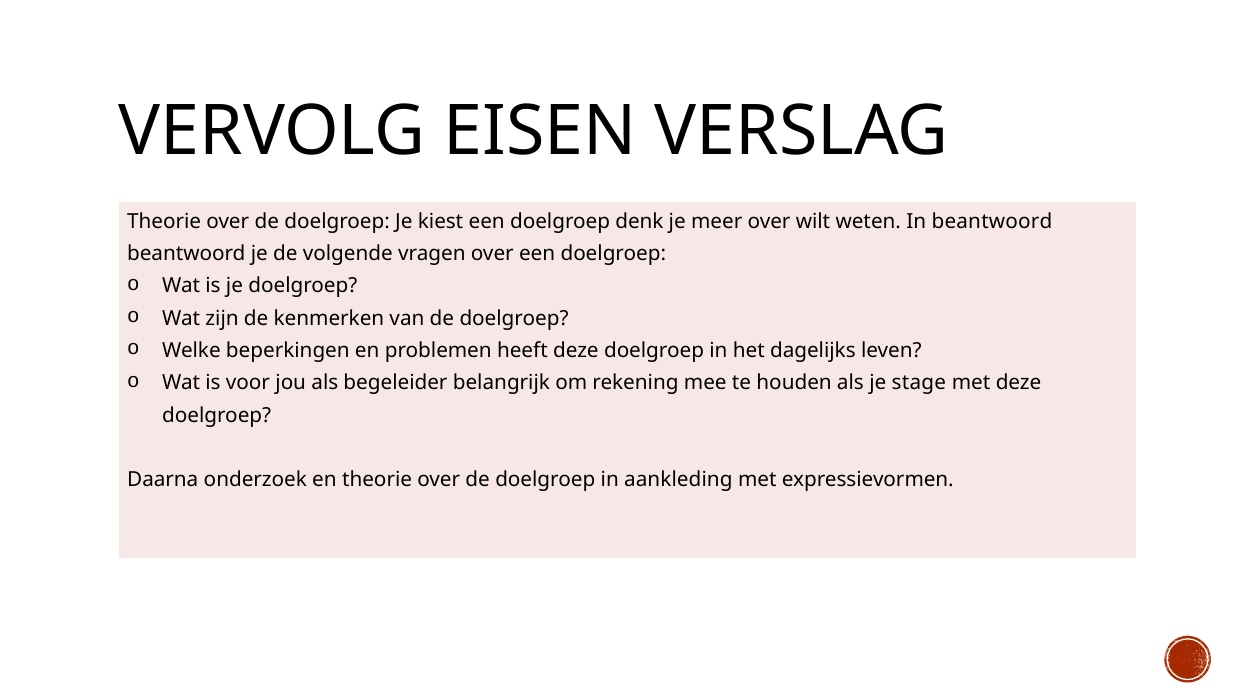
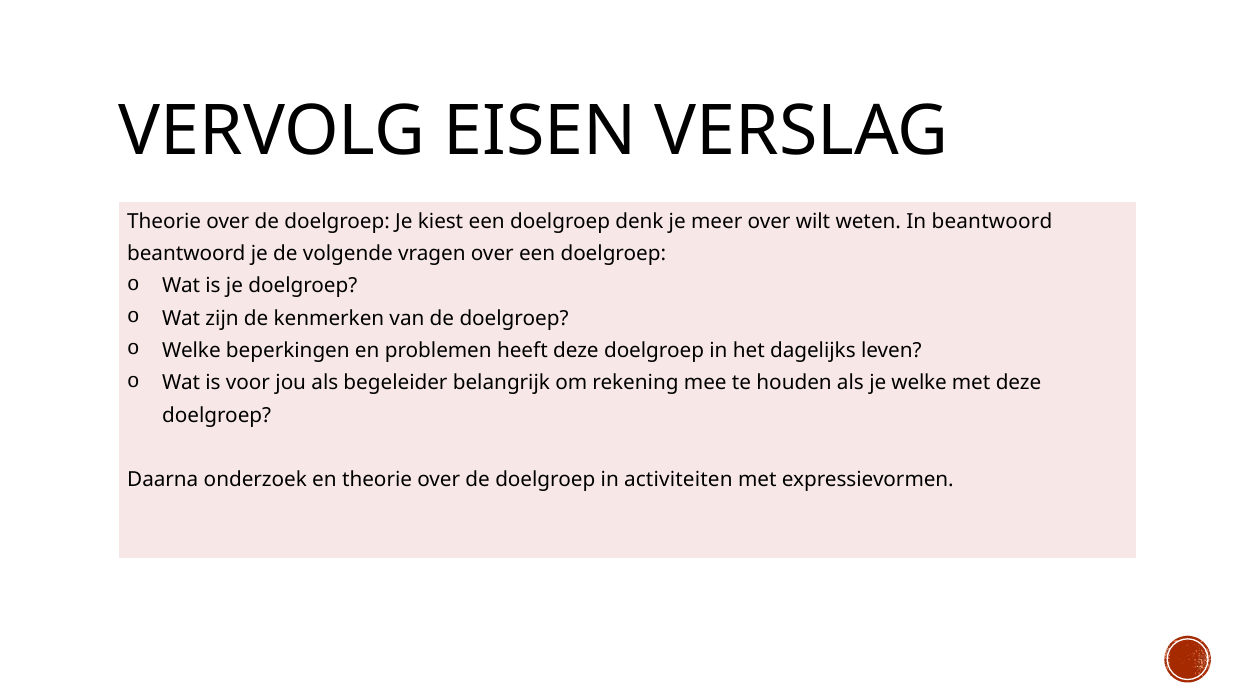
je stage: stage -> welke (919, 383)
aankleding: aankleding -> activiteiten (678, 480)
